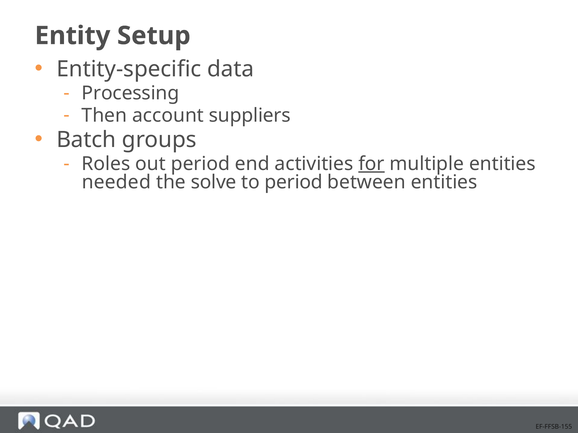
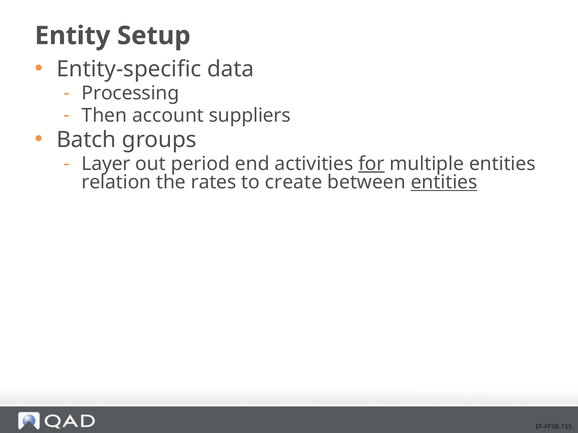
Roles: Roles -> Layer (106, 164)
needed: needed -> relation (116, 182)
solve: solve -> rates (214, 182)
to period: period -> create (294, 182)
entities underline: none -> present (444, 182)
